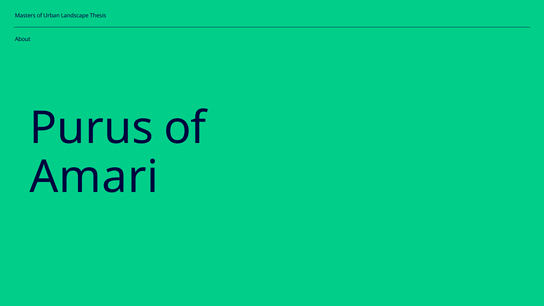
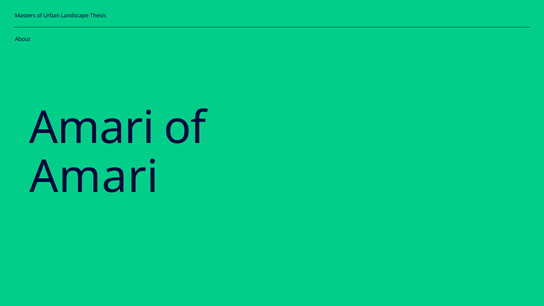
Purus: Purus -> Amari (92, 128)
